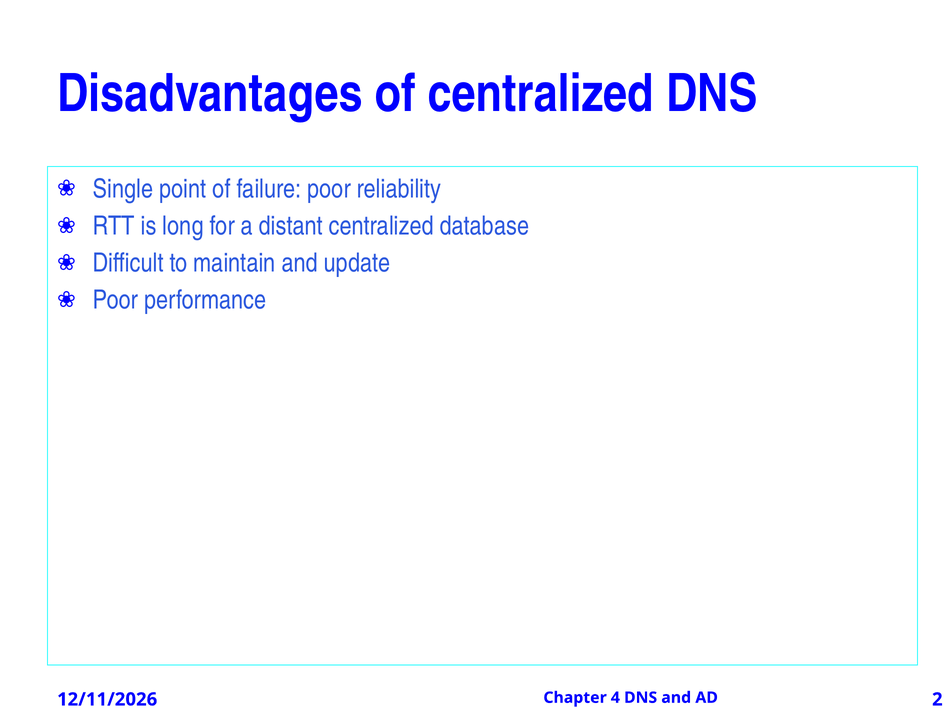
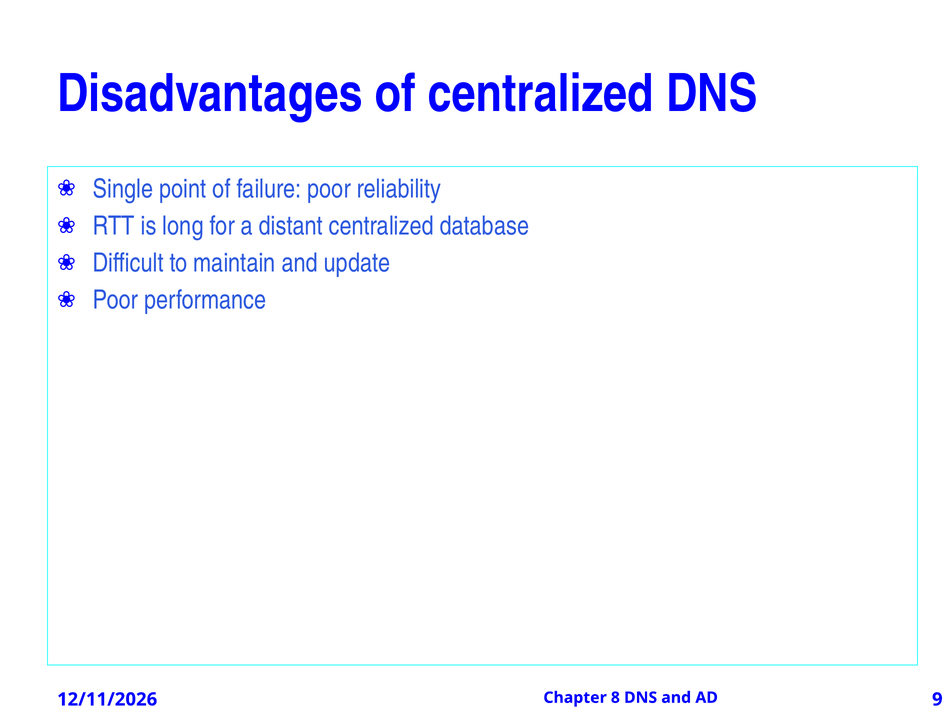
4: 4 -> 8 (615, 698)
2: 2 -> 9 (937, 699)
